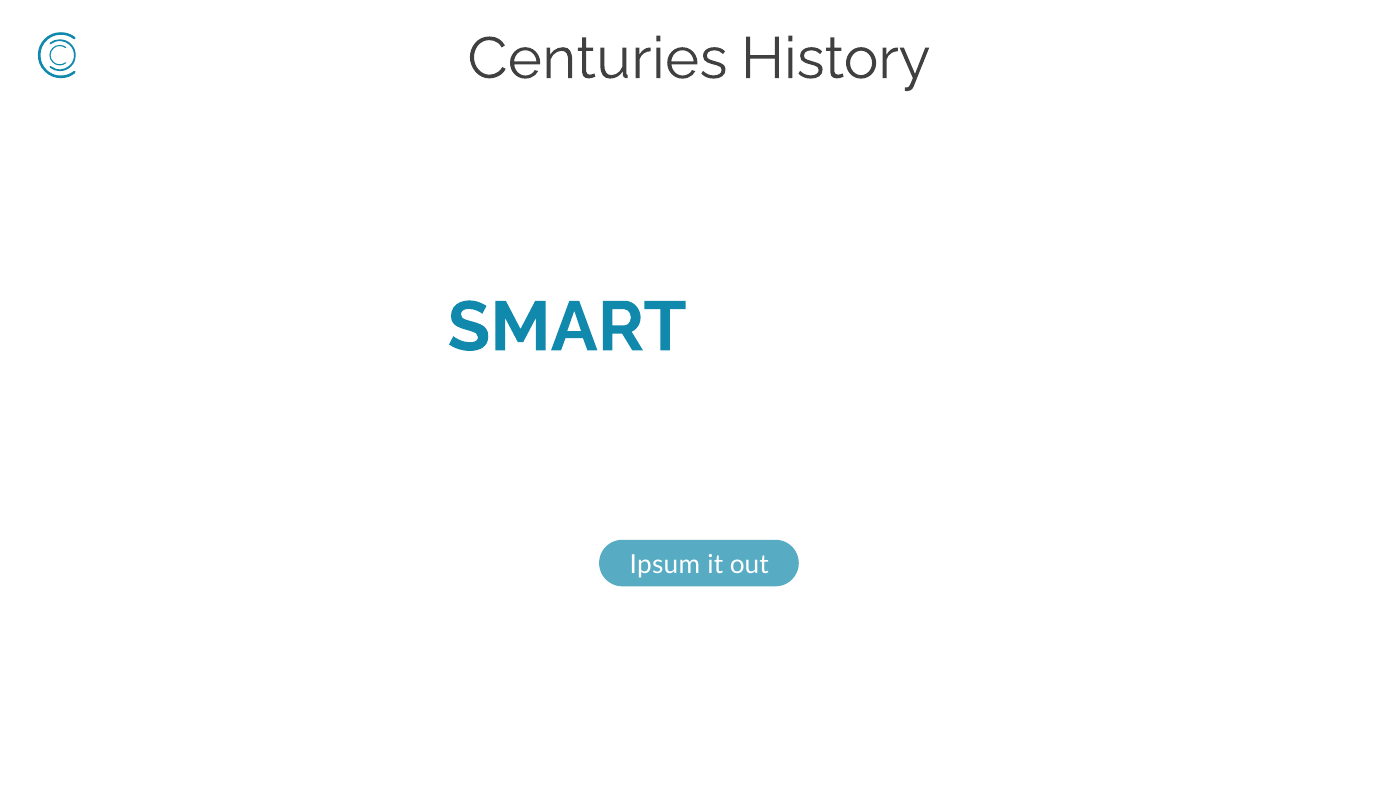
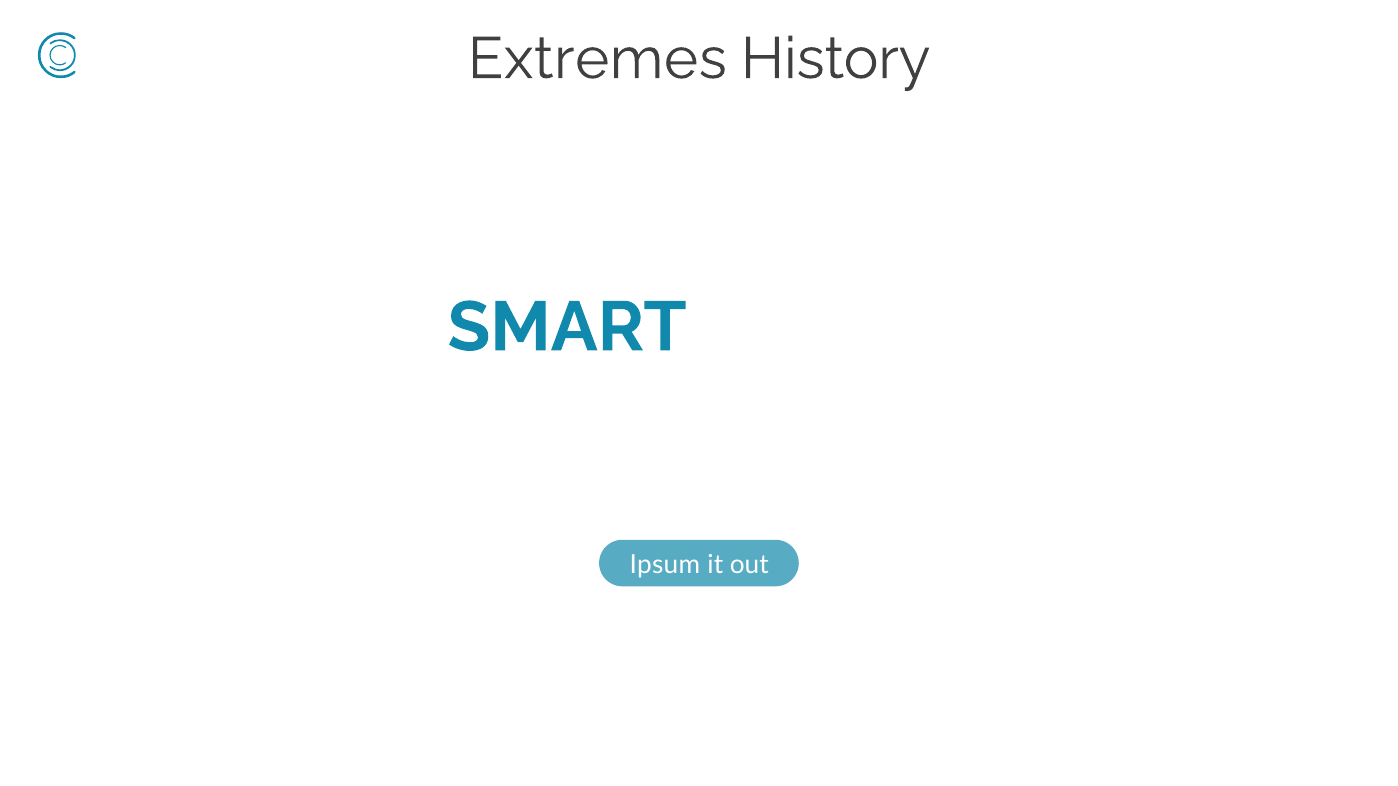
Centuries: Centuries -> Extremes (597, 59)
